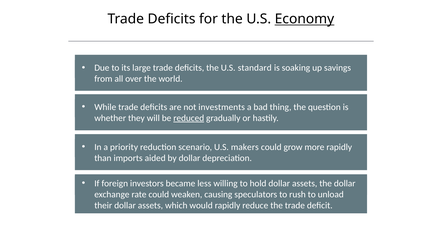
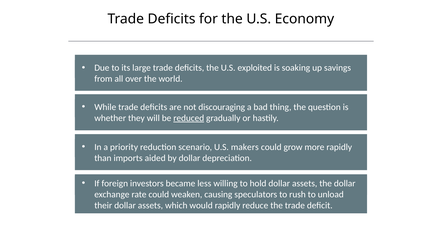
Economy underline: present -> none (304, 19)
standard: standard -> exploited (255, 68)
investments: investments -> discouraging (222, 107)
